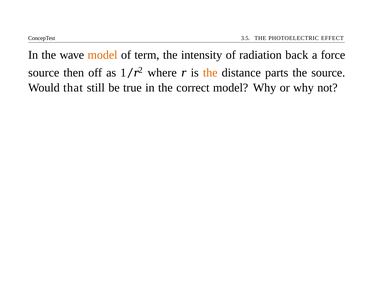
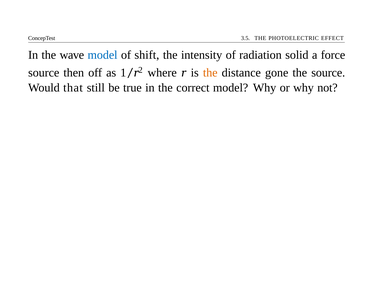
model colour: orange -> blue (103, 55)
term: term -> shift (147, 55)
back: back -> solid (297, 55)
parts: parts -> gone (277, 73)
